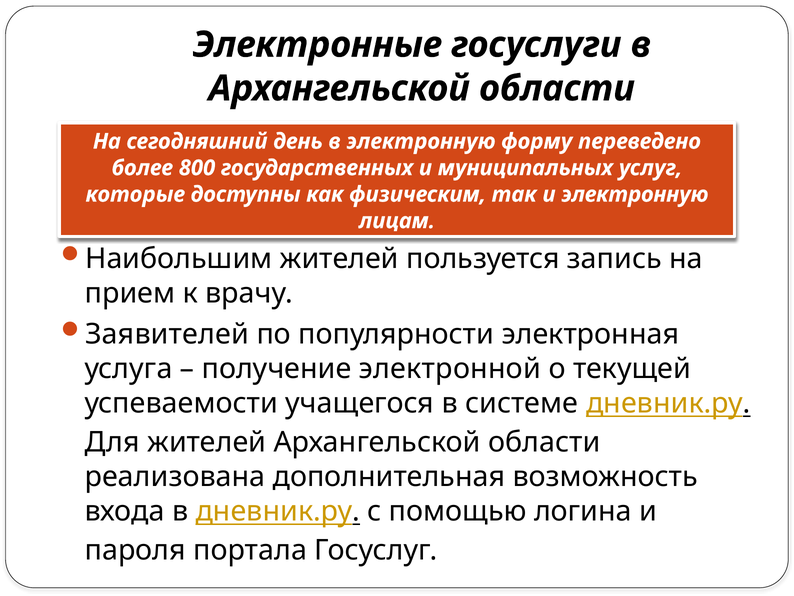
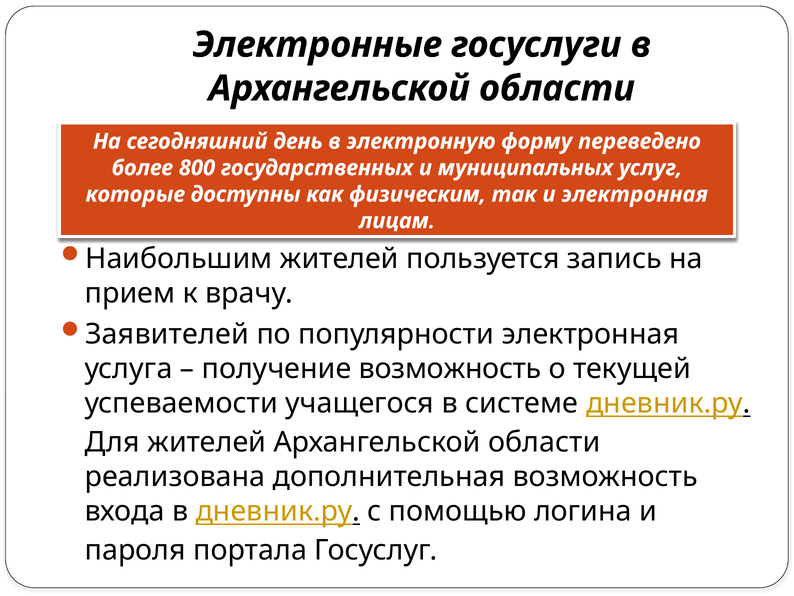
и электронную: электронную -> электронная (635, 194)
получение электронной: электронной -> возможность (450, 368)
